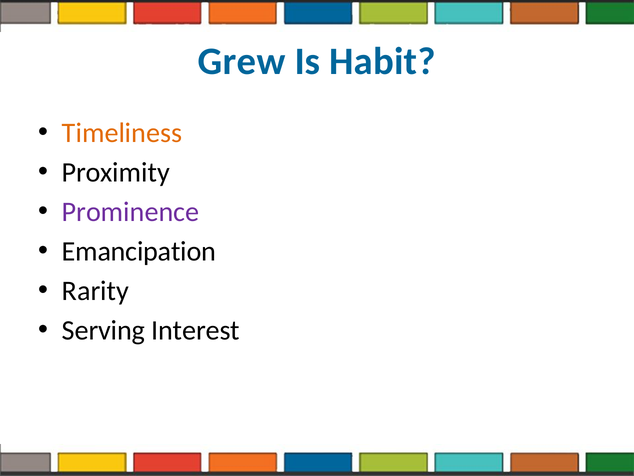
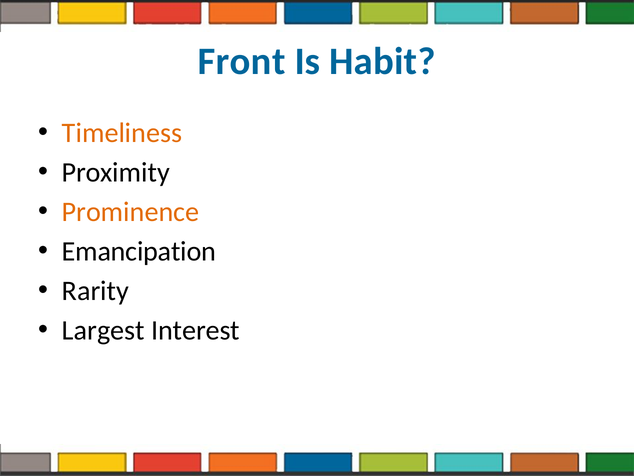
Grew: Grew -> Front (242, 61)
Prominence colour: purple -> orange (131, 212)
Serving: Serving -> Largest (103, 330)
